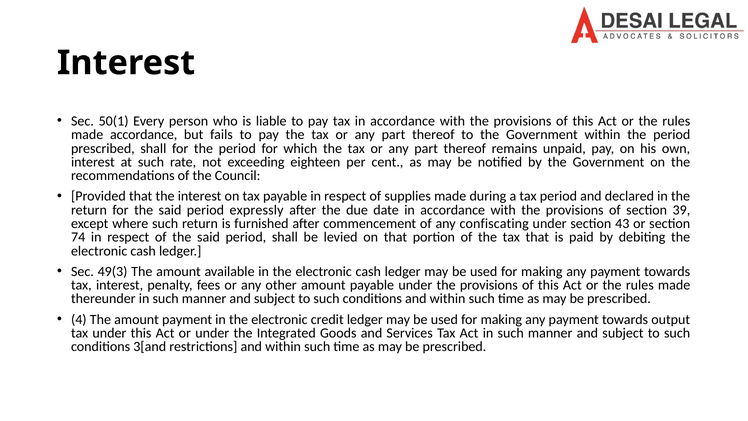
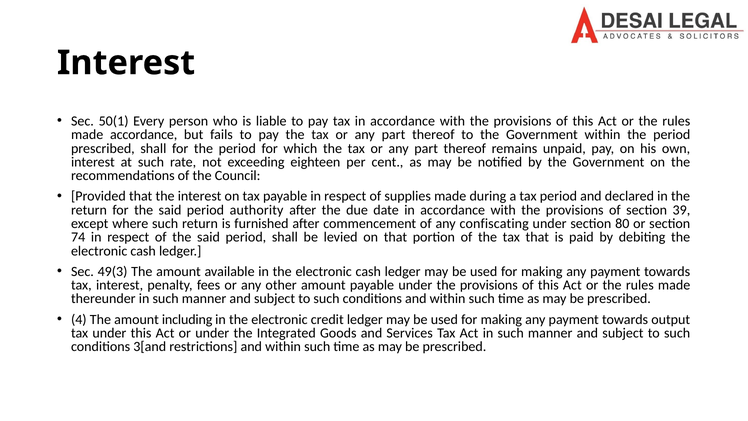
expressly: expressly -> authority (257, 210)
43: 43 -> 80 (622, 223)
amount payment: payment -> including (187, 319)
